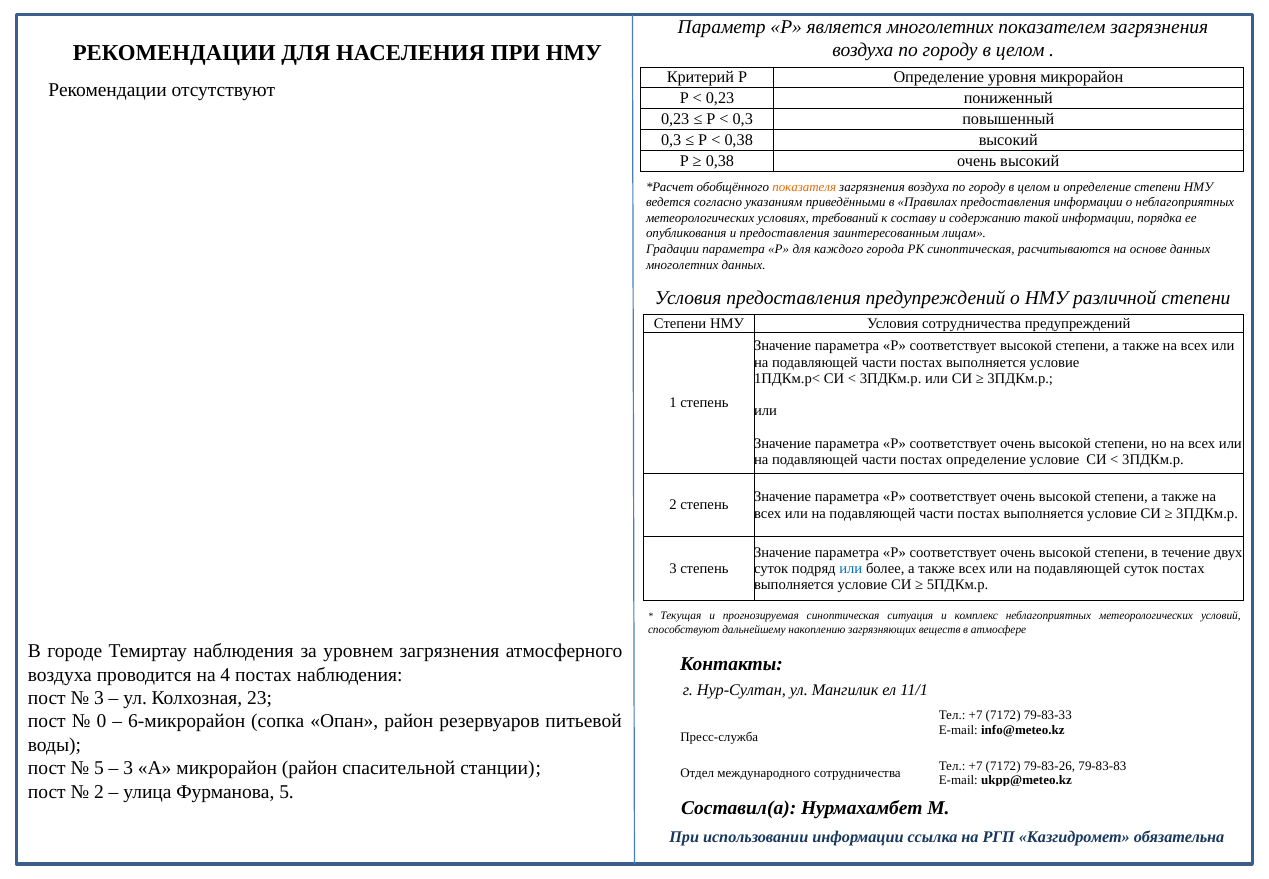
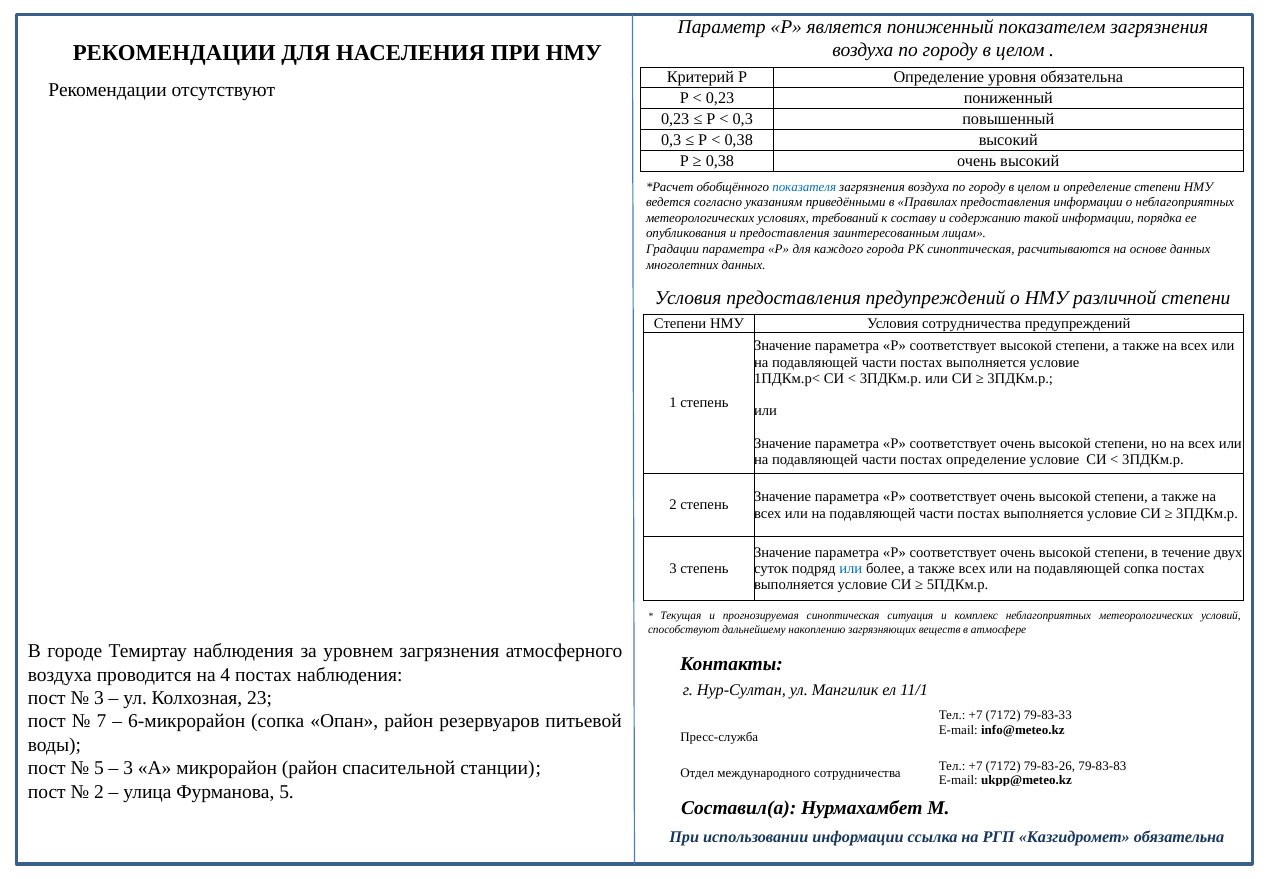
является многолетних: многолетних -> пониженный (940, 27)
уровня микрорайон: микрорайон -> обязательна (1082, 77)
показателя colour: orange -> blue (804, 187)
подавляющей суток: суток -> сопка (1141, 568)
0: 0 -> 7 (101, 721)
